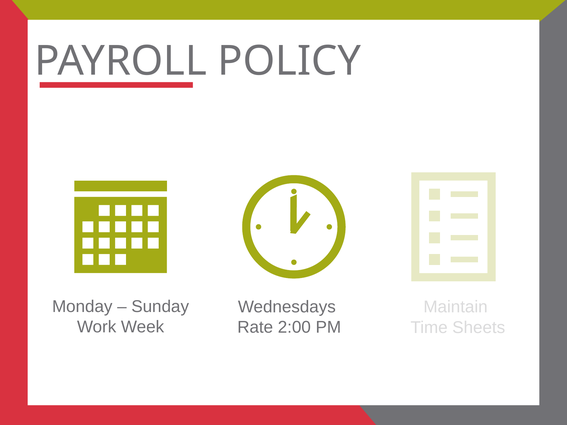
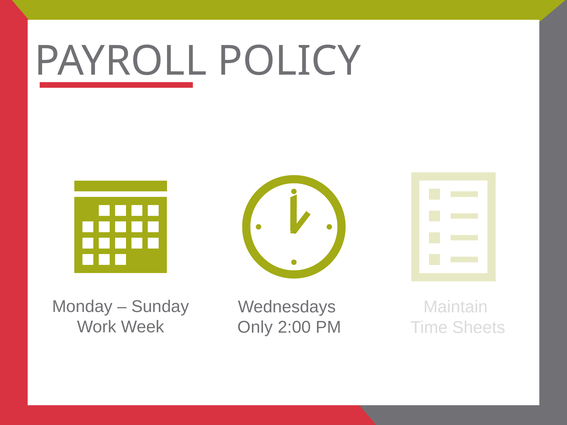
Rate: Rate -> Only (255, 327)
